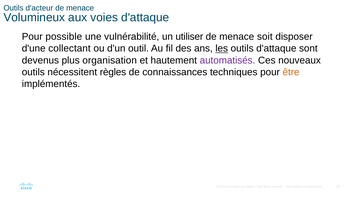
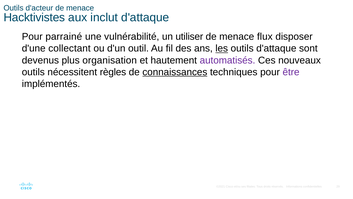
Volumineux: Volumineux -> Hacktivistes (34, 17)
voies: voies -> inclut (104, 17)
possible: possible -> parrainé (64, 37)
soit: soit -> flux (265, 37)
connaissances underline: none -> present (175, 72)
être colour: orange -> purple (291, 72)
